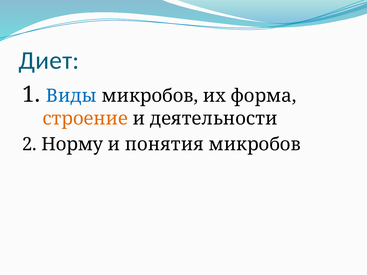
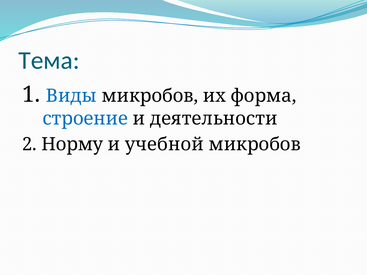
Диет: Диет -> Тема (49, 61)
строение colour: orange -> blue (85, 119)
понятия: понятия -> учебной (164, 144)
